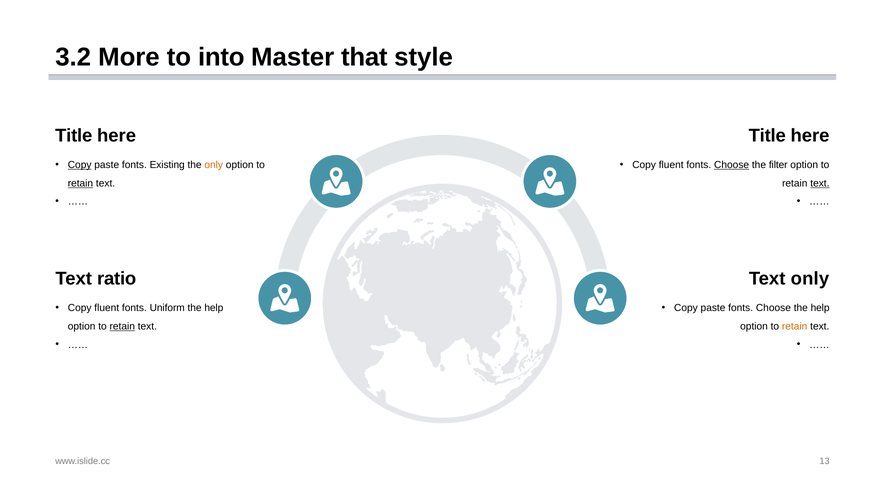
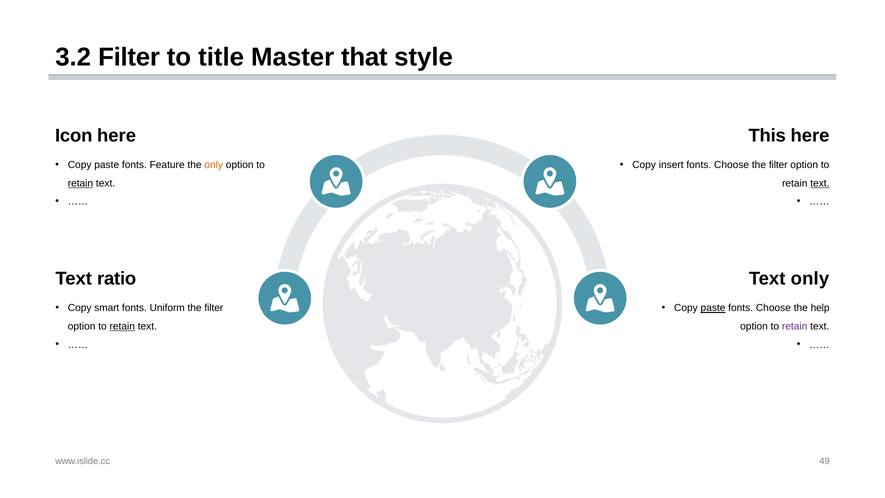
3.2 More: More -> Filter (129, 57)
into: into -> title (221, 57)
Title: Title -> Icon (74, 135)
Title: Title -> This (767, 135)
Copy underline: present -> none (80, 165)
Existing: Existing -> Feature (167, 165)
fluent: fluent -> insert (671, 165)
Choose underline: present -> none (732, 165)
fluent: fluent -> smart (107, 308)
help: help -> filter (214, 308)
paste underline: none -> present (713, 308)
retain colour: orange -> purple (795, 326)
13: 13 -> 49 (825, 461)
